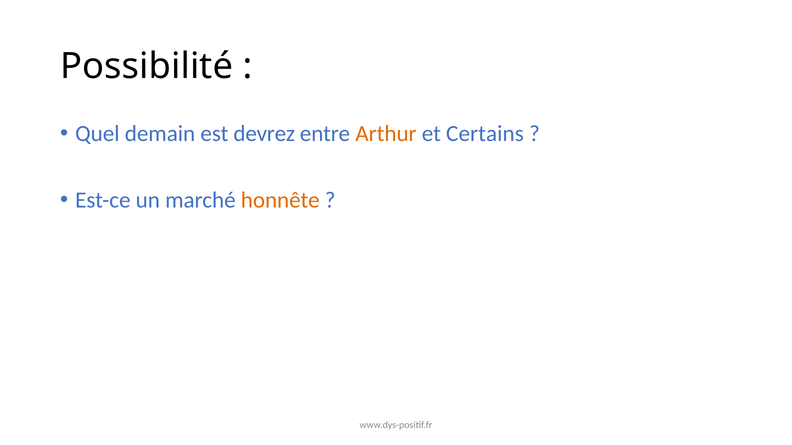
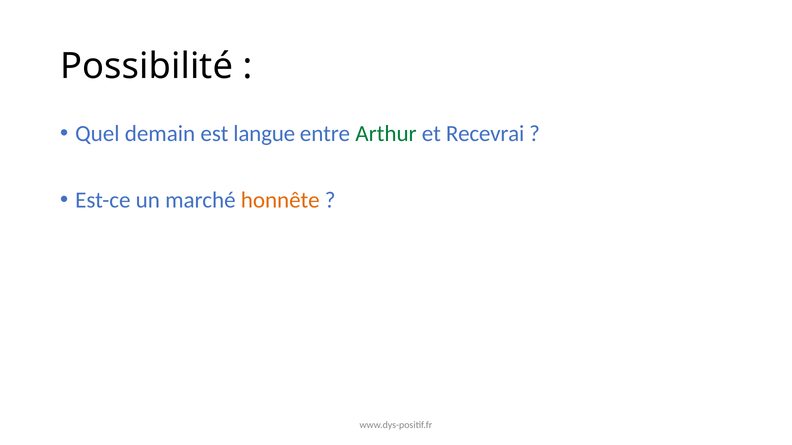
devrez: devrez -> langue (264, 134)
Arthur colour: orange -> green (386, 134)
Certains: Certains -> Recevrai (485, 134)
